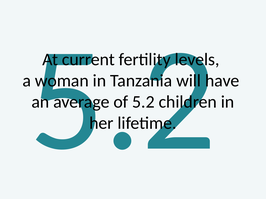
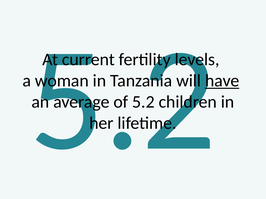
have underline: none -> present (222, 81)
